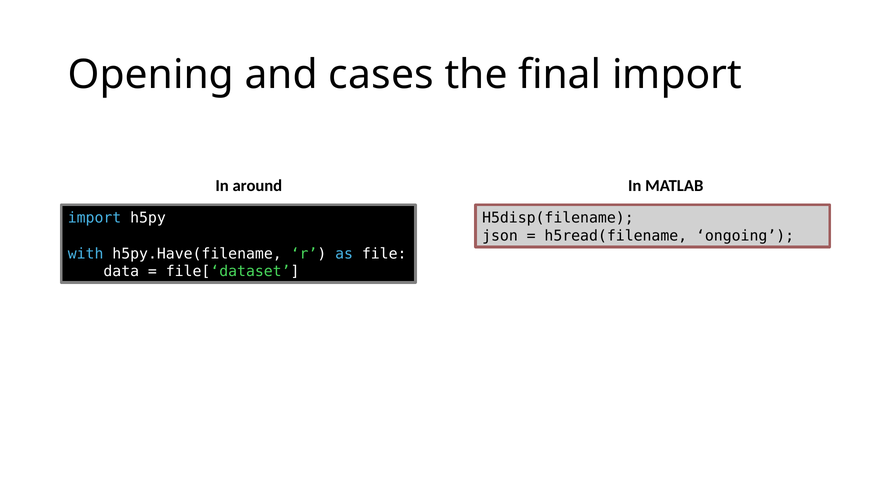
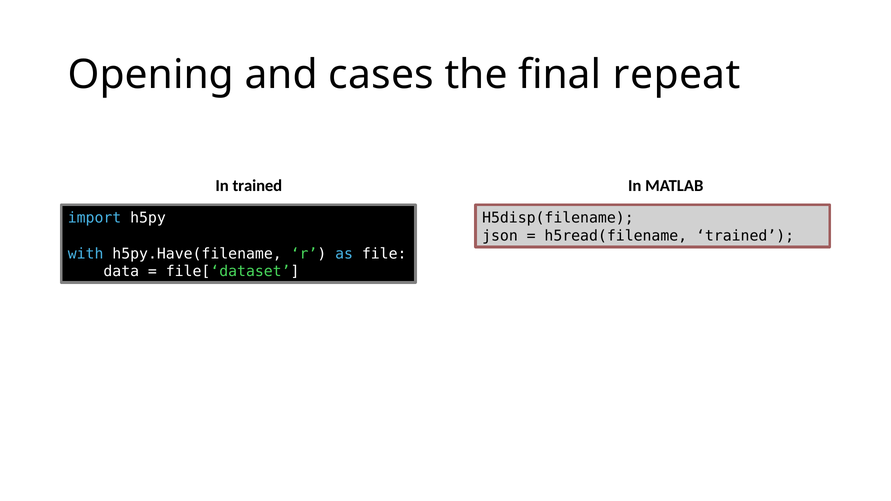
final import: import -> repeat (677, 75)
In around: around -> trained (257, 186)
h5read(filename ongoing: ongoing -> trained (745, 236)
